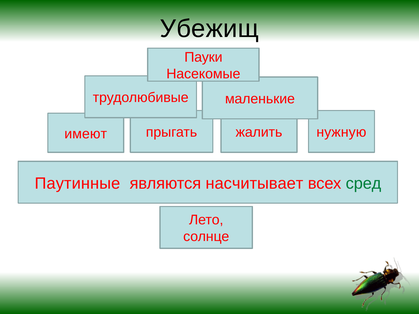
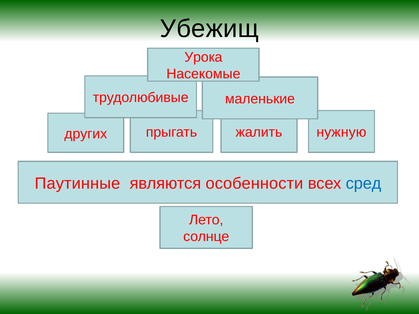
Пауки: Пауки -> Урока (203, 57)
имеют: имеют -> других (86, 134)
насчитывает: насчитывает -> особенности (254, 183)
сред colour: green -> blue (363, 183)
